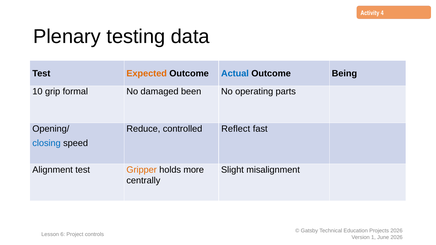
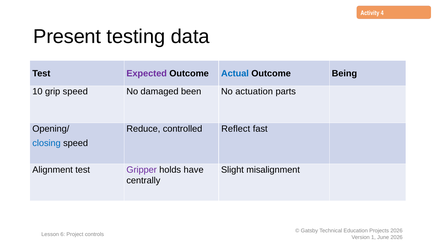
Plenary: Plenary -> Present (67, 37)
Expected colour: orange -> purple (147, 74)
grip formal: formal -> speed (75, 92)
operating: operating -> actuation (254, 92)
Gripper colour: orange -> purple (142, 170)
more: more -> have (194, 170)
